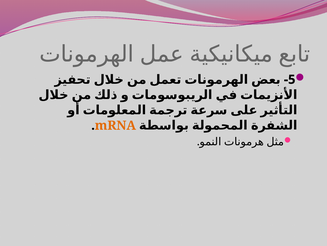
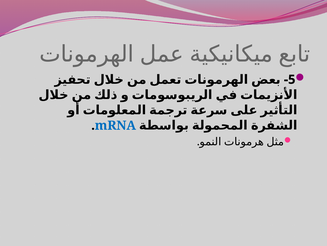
mRNA colour: orange -> blue (115, 125)
